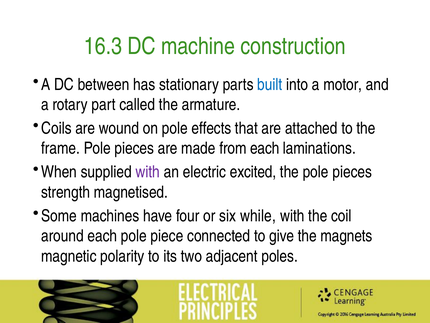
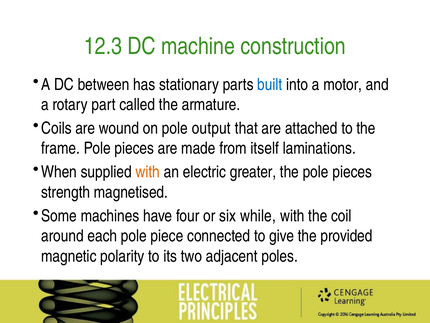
16.3: 16.3 -> 12.3 (103, 46)
effects: effects -> output (211, 128)
from each: each -> itself (265, 148)
with colour: purple -> orange (148, 172)
excited: excited -> greater (253, 172)
magnets: magnets -> provided (347, 236)
